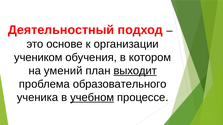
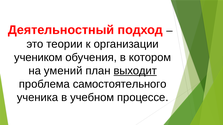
основе: основе -> теории (65, 44)
образовательного: образовательного -> самостоятельного (120, 84)
учебном underline: present -> none (92, 98)
